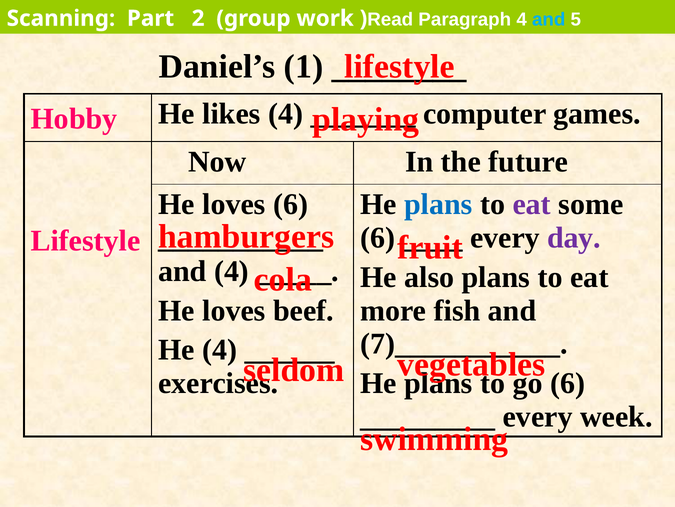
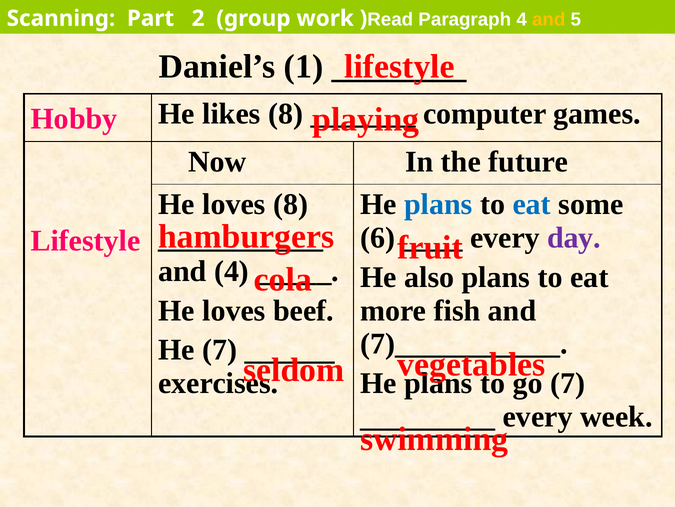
and colour: light blue -> yellow (549, 20)
likes 4: 4 -> 8 (286, 114)
loves 6: 6 -> 8 (291, 204)
eat colour: purple -> blue (532, 204)
He 4: 4 -> 7 (220, 350)
6: 6 -> 7 (568, 383)
